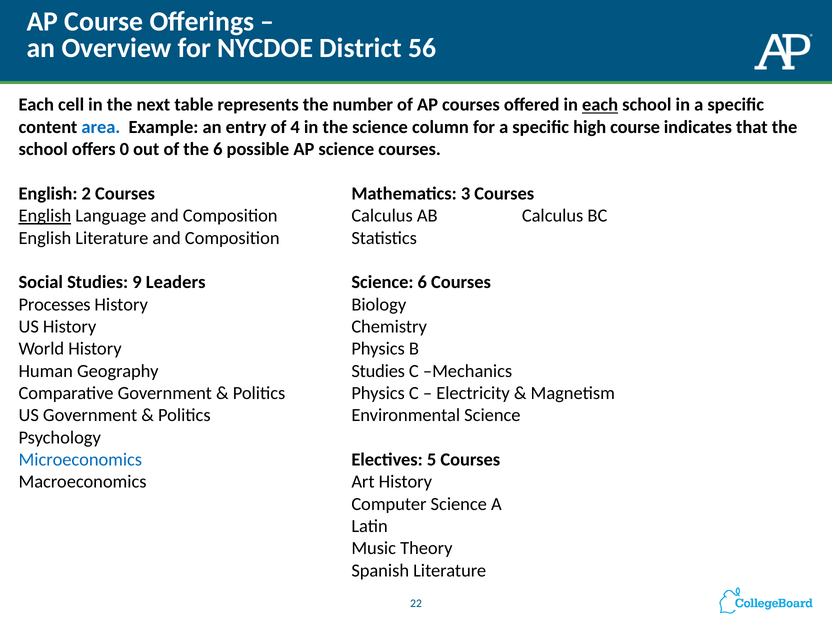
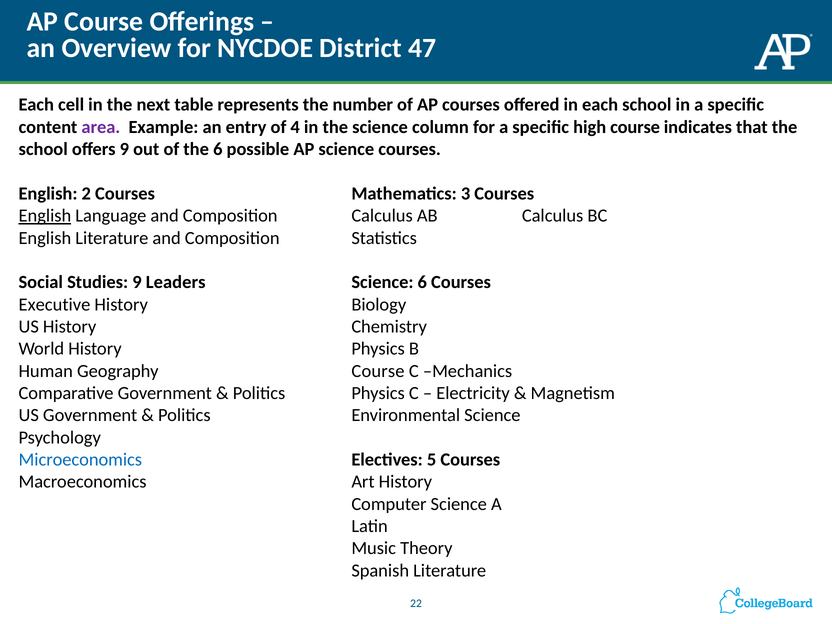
56: 56 -> 47 (422, 48)
each underline: present -> none (600, 105)
area colour: blue -> purple (101, 127)
offers 0: 0 -> 9 (124, 149)
Processes: Processes -> Executive (54, 304)
Geography Studies: Studies -> Course (378, 371)
